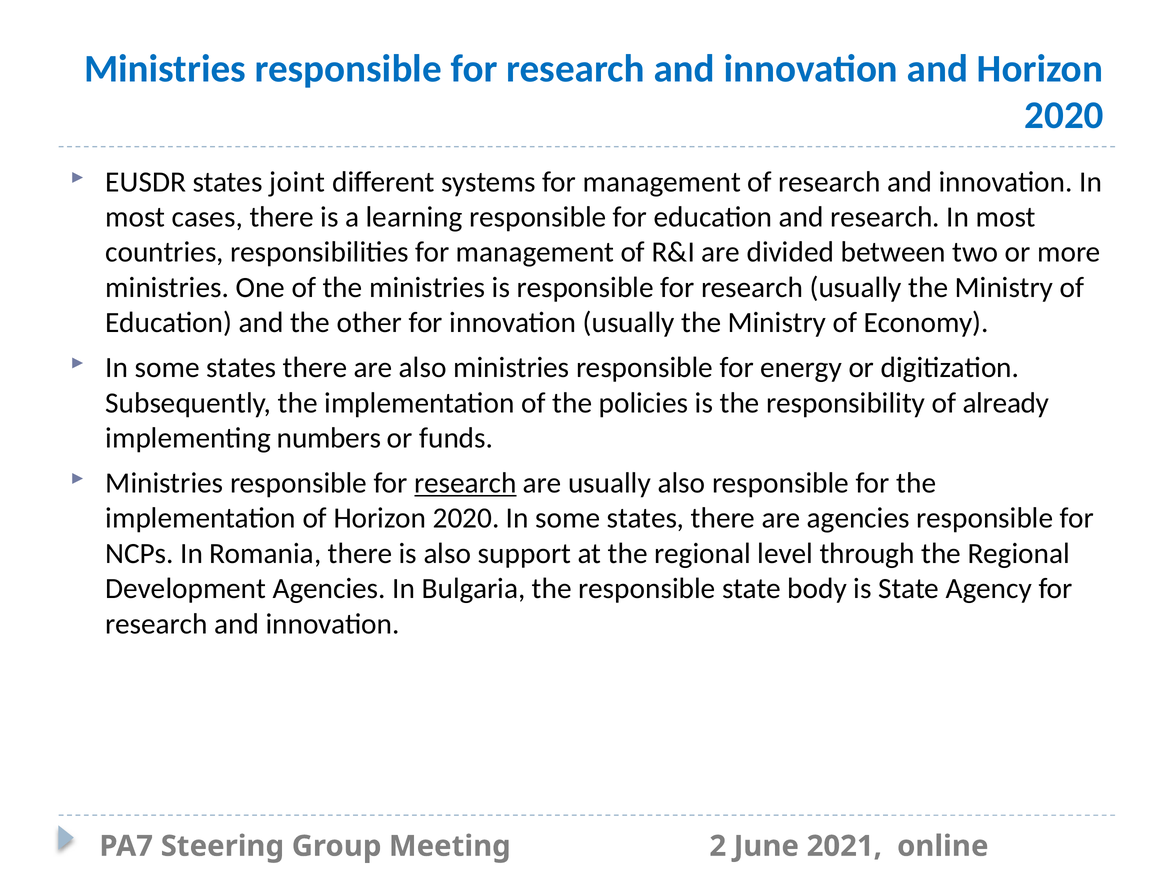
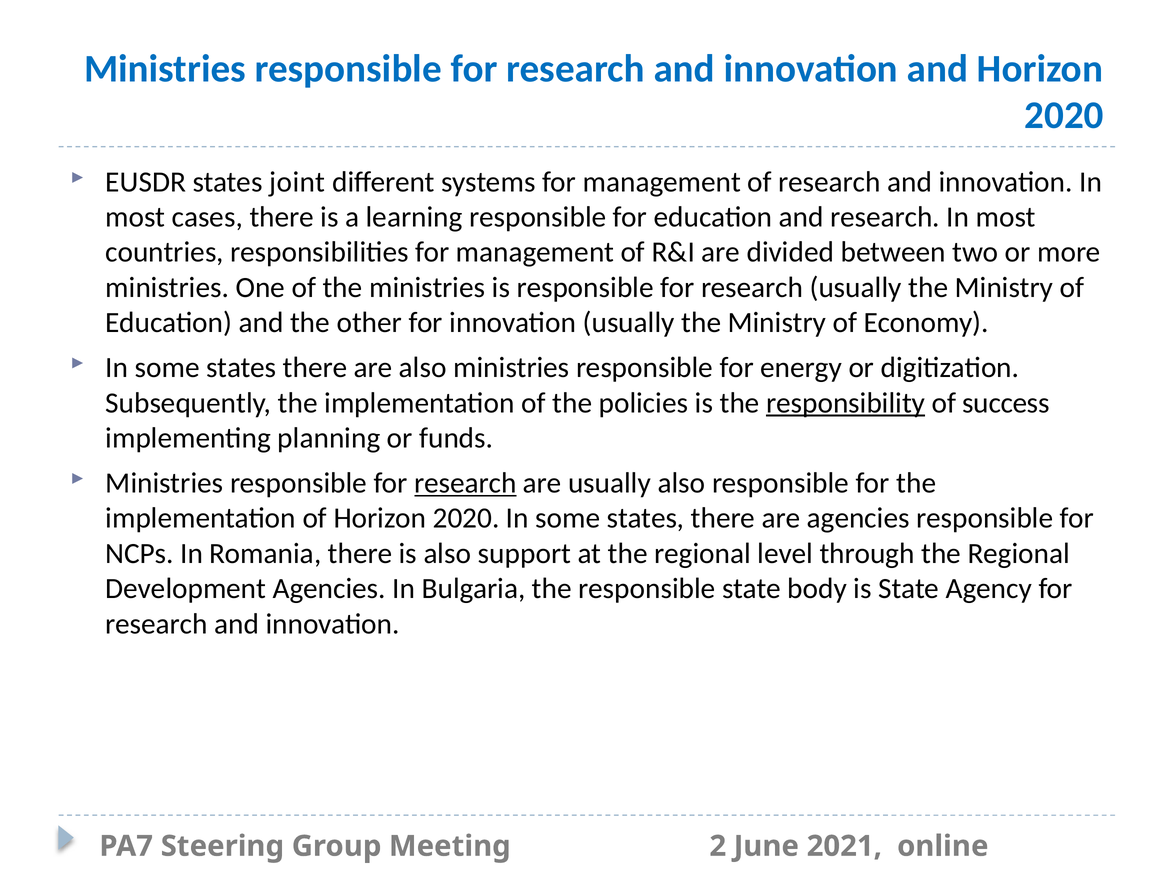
responsibility underline: none -> present (846, 403)
already: already -> success (1006, 403)
numbers: numbers -> planning (329, 438)
